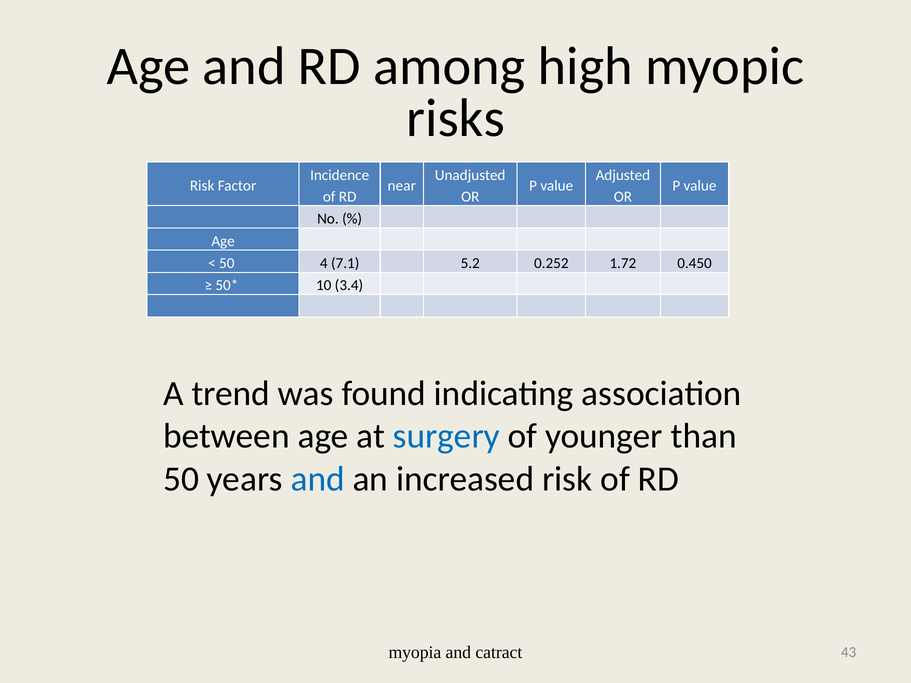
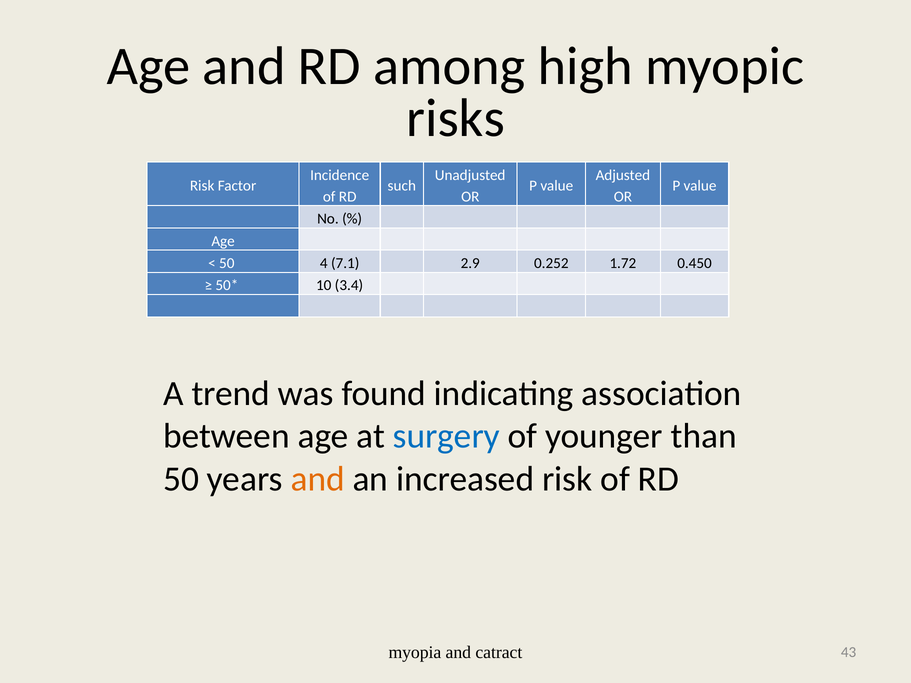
near: near -> such (402, 186)
5.2: 5.2 -> 2.9 (470, 263)
and colour: blue -> orange (318, 479)
